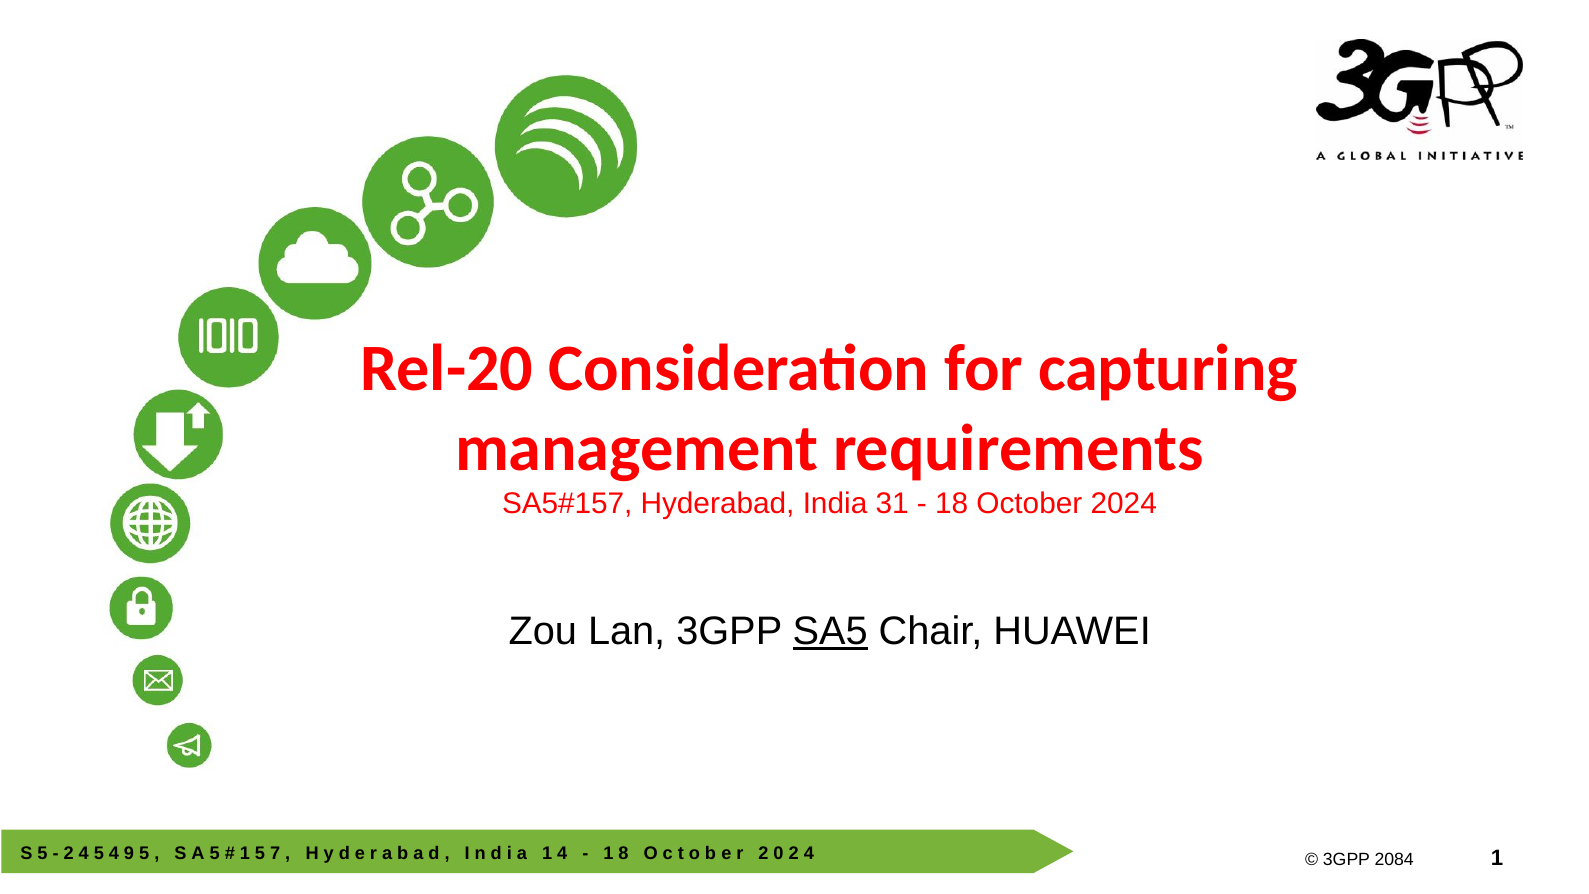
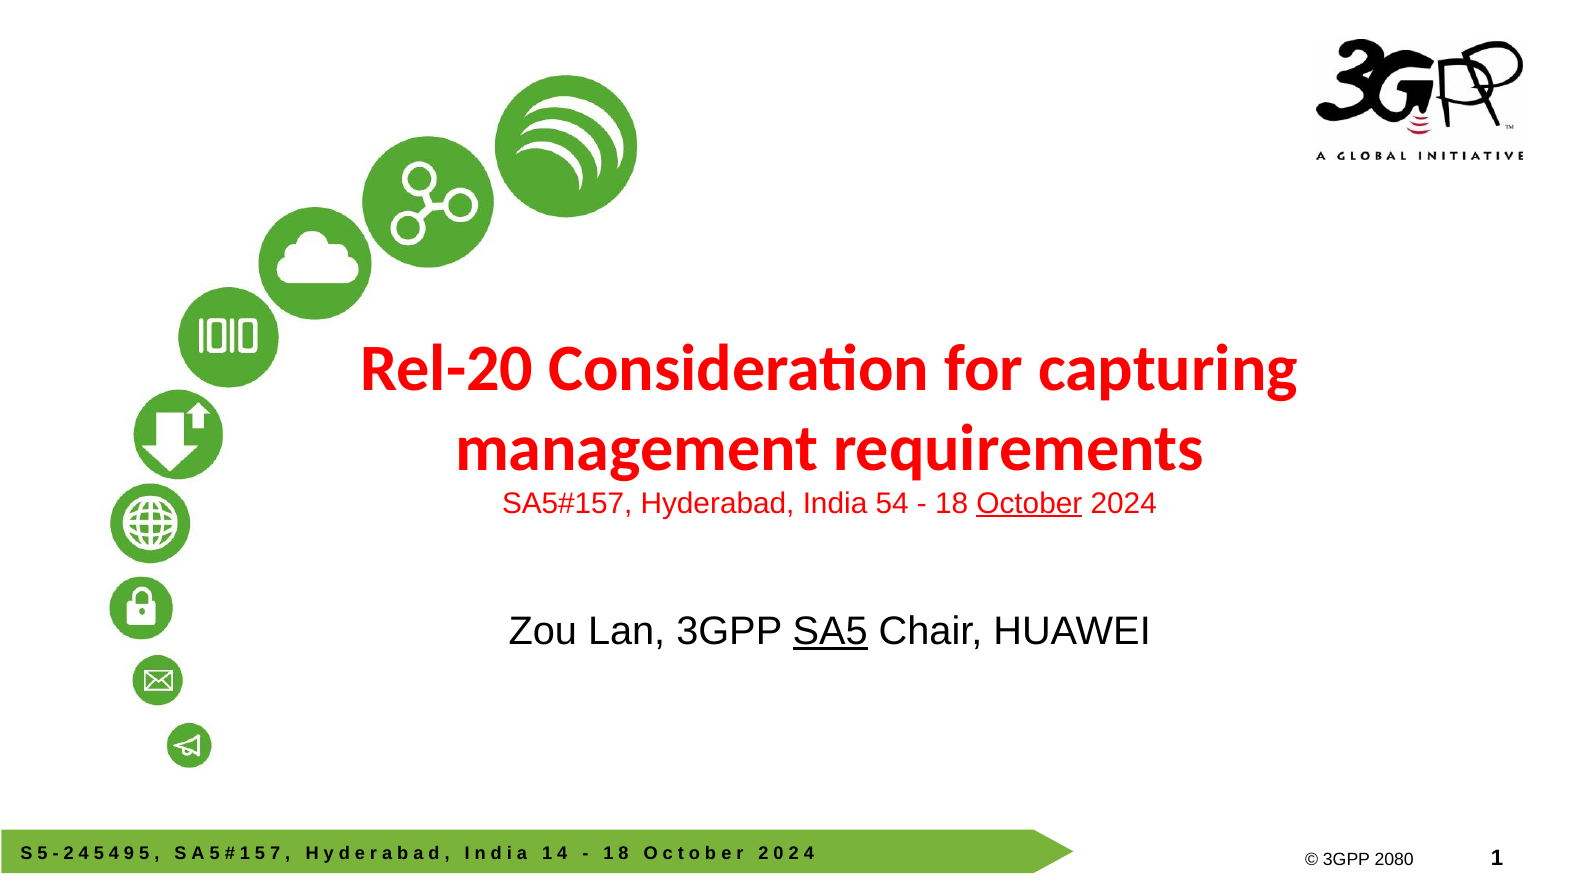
31: 31 -> 54 (892, 503)
October underline: none -> present (1029, 503)
2084: 2084 -> 2080 (1394, 860)
